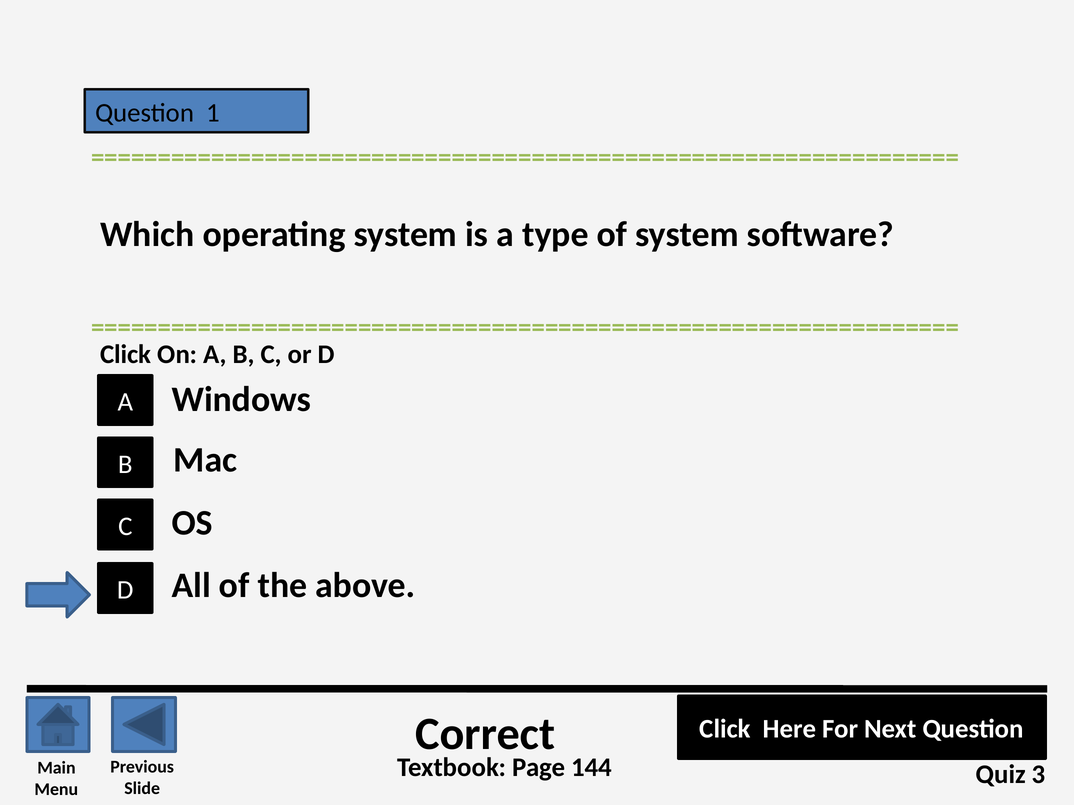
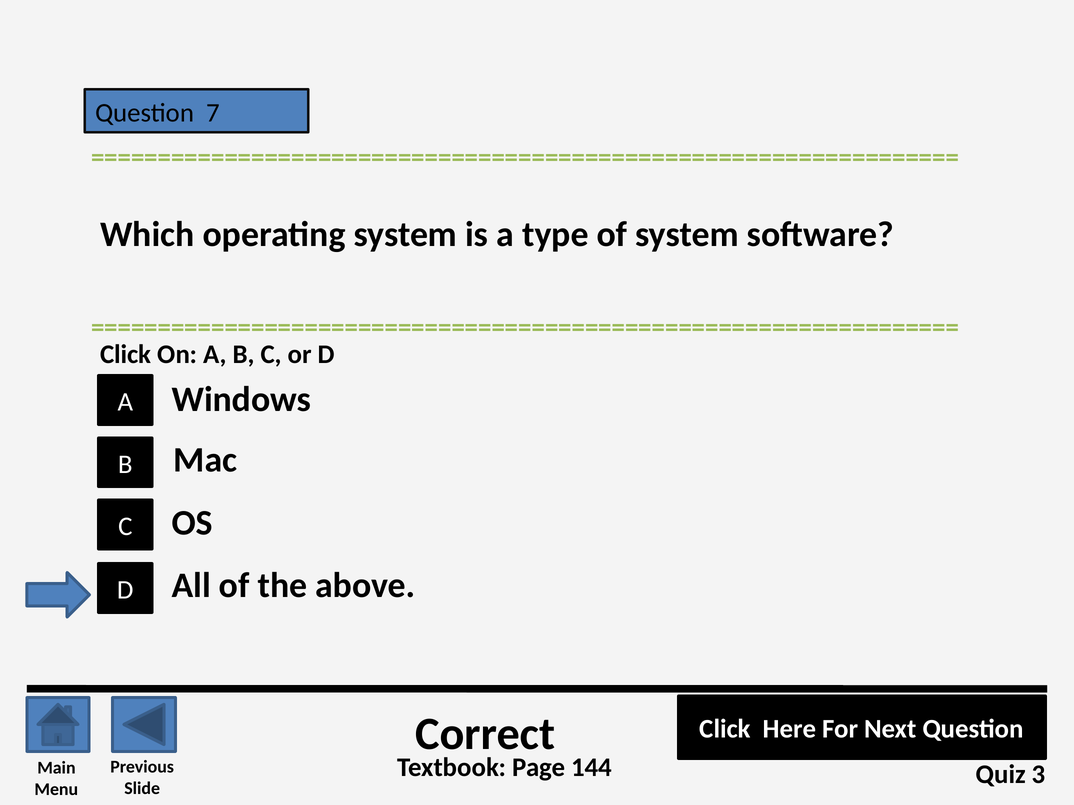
1: 1 -> 7 (213, 113)
